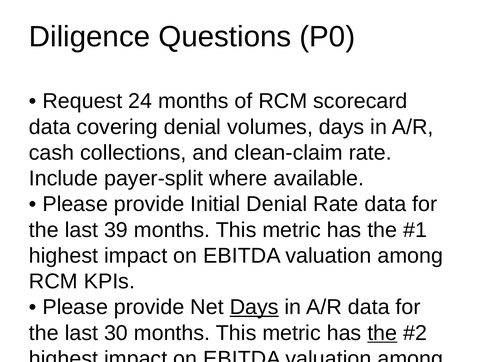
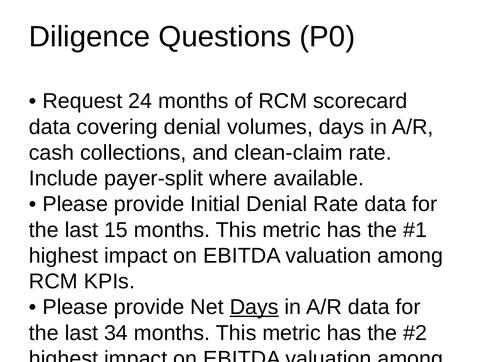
39: 39 -> 15 (116, 230)
30: 30 -> 34 (116, 333)
the underline: present -> none (382, 333)
